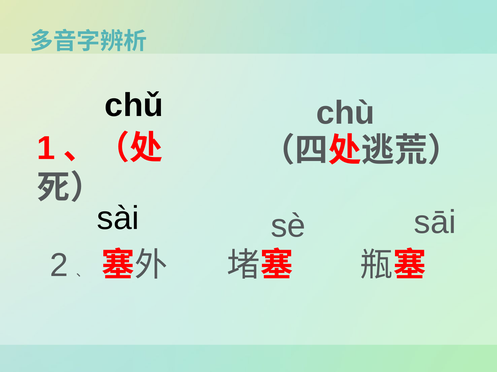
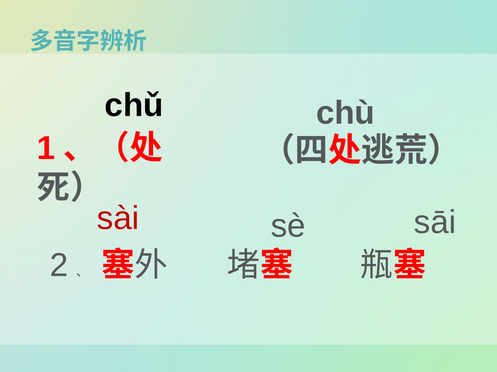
sài colour: black -> red (118, 219)
